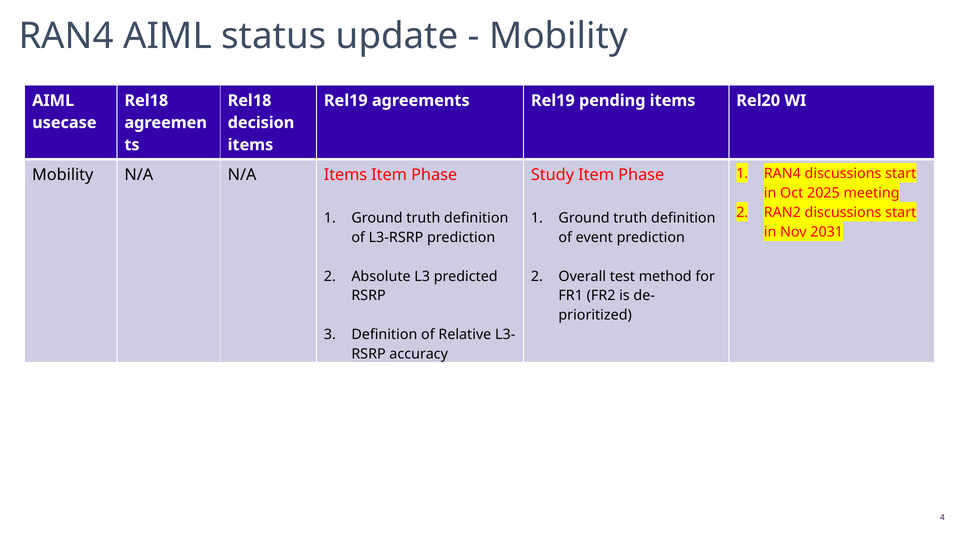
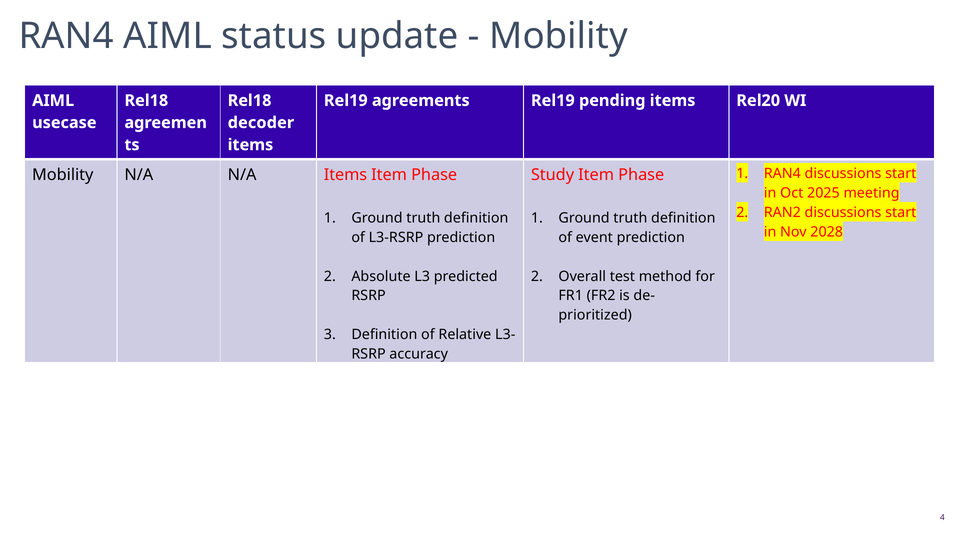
decision: decision -> decoder (261, 123)
2031: 2031 -> 2028 (827, 232)
